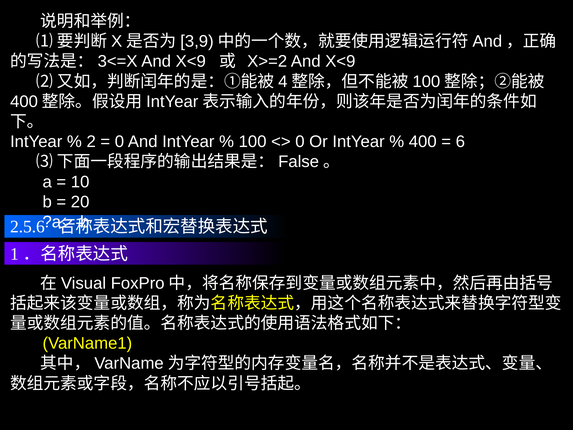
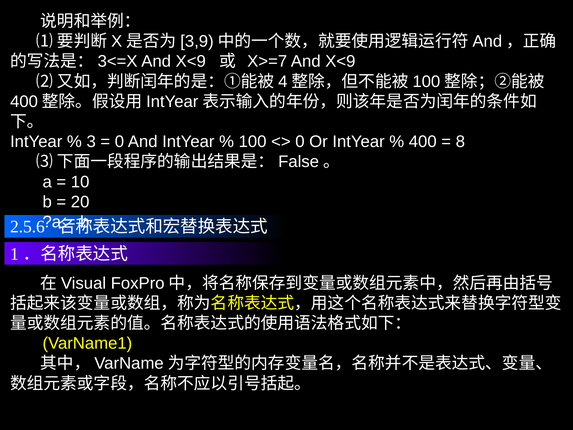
X>=2: X>=2 -> X>=7 (267, 61)
2: 2 -> 3 (91, 142)
6: 6 -> 8 (460, 142)
